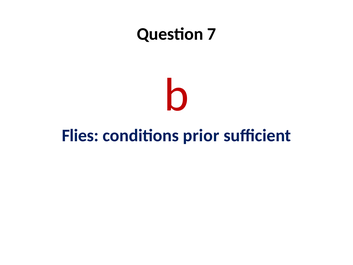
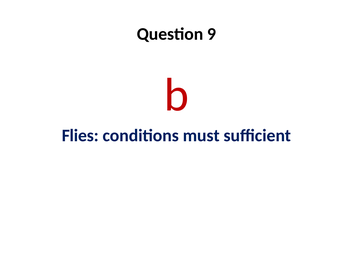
7: 7 -> 9 (212, 34)
prior: prior -> must (201, 135)
